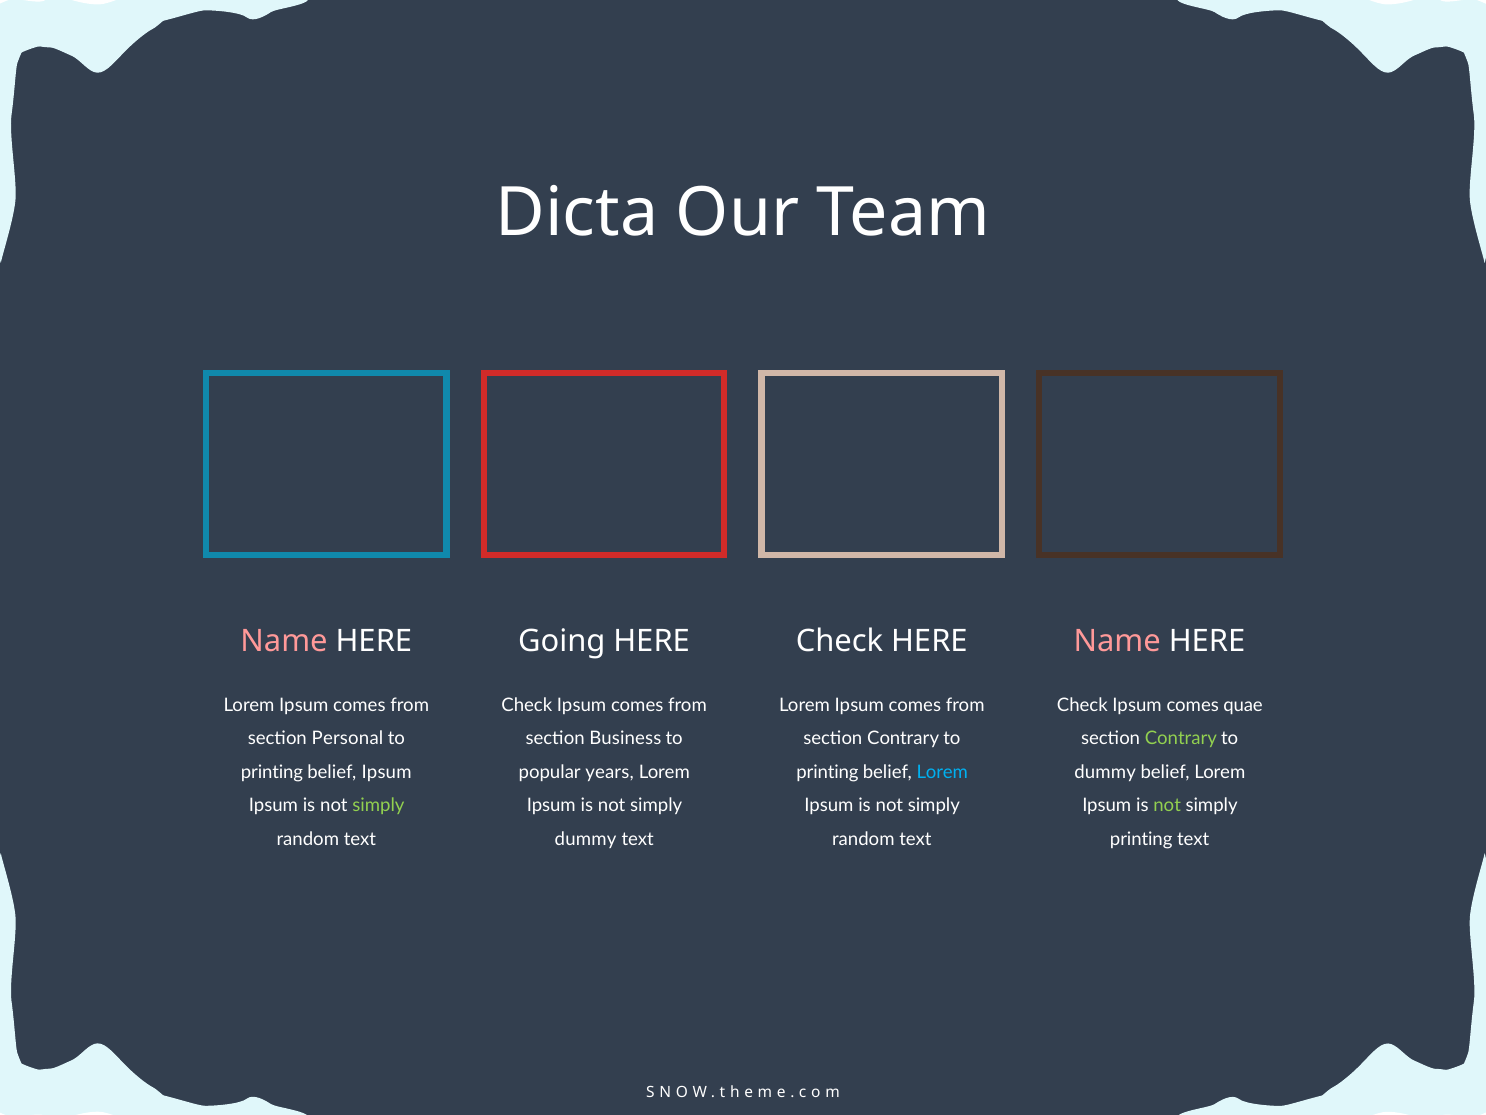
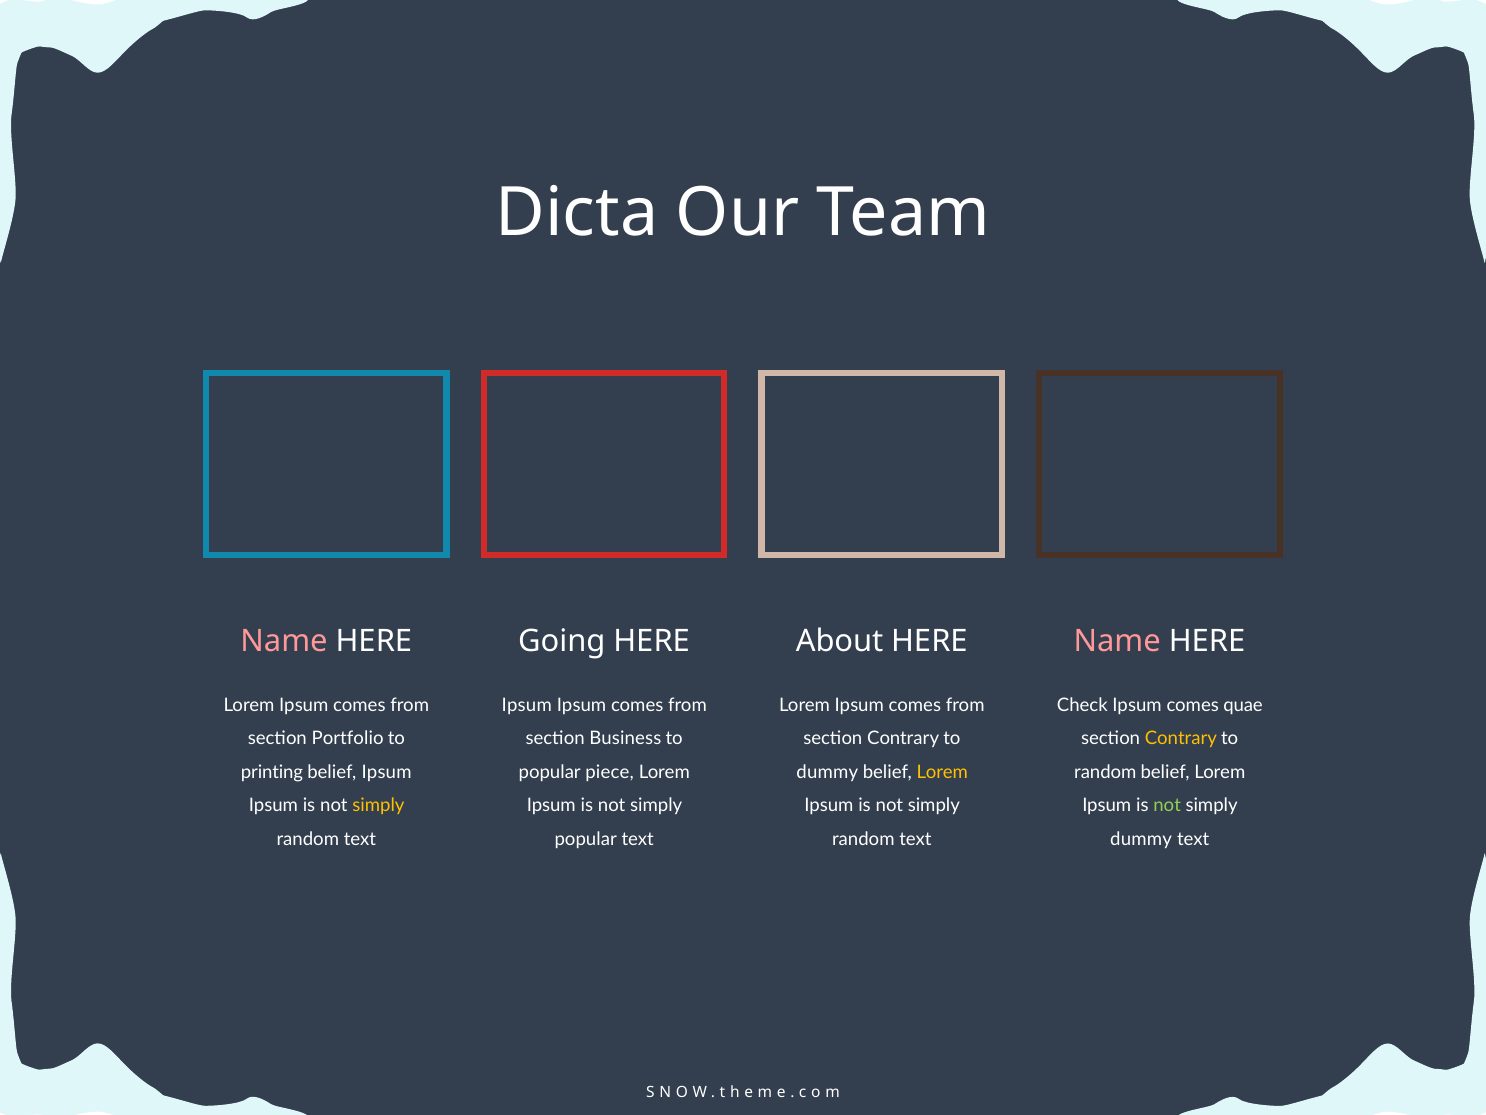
Check: Check -> About (840, 641)
Check: Check -> Ipsum (527, 705)
Personal: Personal -> Portfolio (348, 738)
Contrary colour: light green -> yellow (1181, 738)
years: years -> piece (610, 772)
printing: printing -> dummy (827, 772)
Lorem colour: light blue -> yellow (942, 772)
dummy: dummy -> random (1105, 772)
simply colour: light green -> yellow (378, 805)
dummy: dummy -> popular (586, 839)
printing: printing -> dummy (1141, 839)
